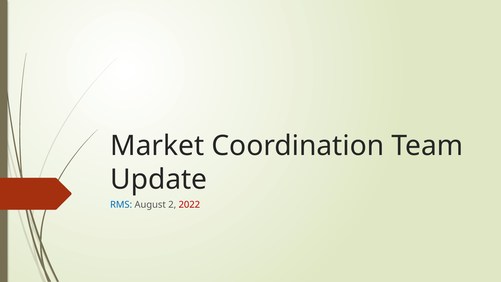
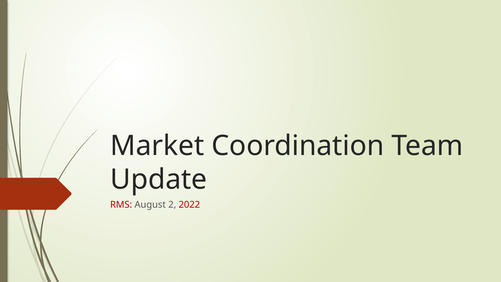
RMS colour: blue -> red (121, 204)
